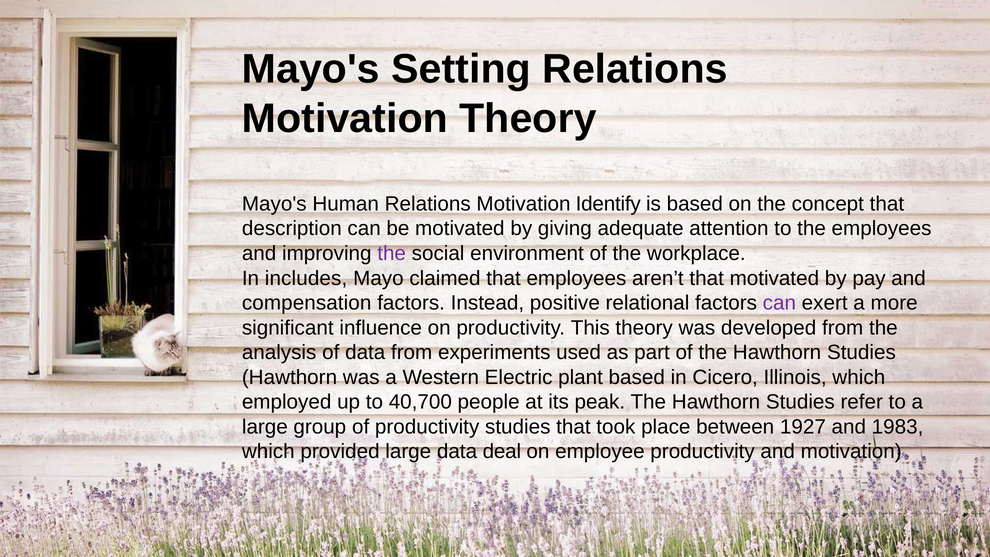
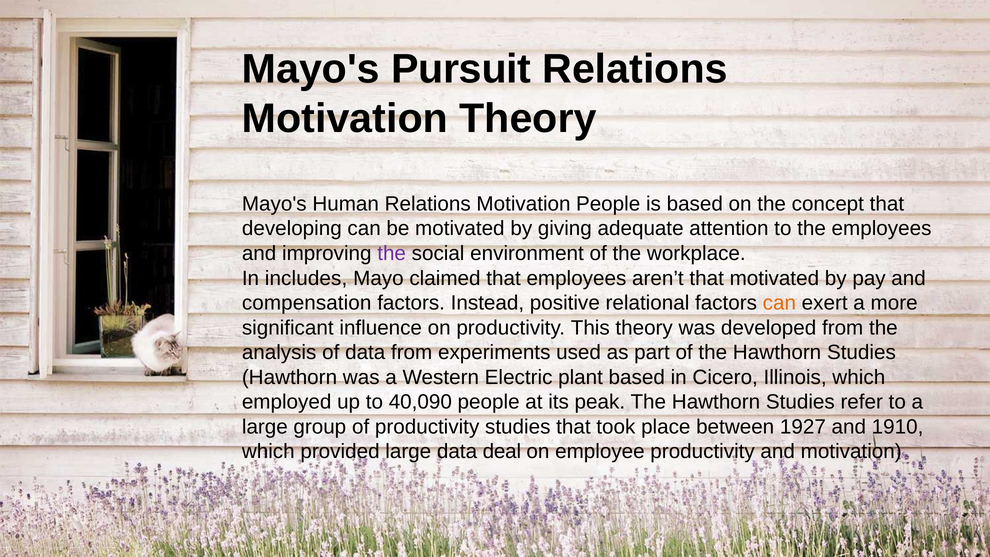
Setting: Setting -> Pursuit (461, 69)
Motivation Identify: Identify -> People (608, 204)
description: description -> developing (292, 229)
can colour: purple -> orange (779, 303)
40,700: 40,700 -> 40,090 (420, 402)
1983: 1983 -> 1910 (898, 427)
